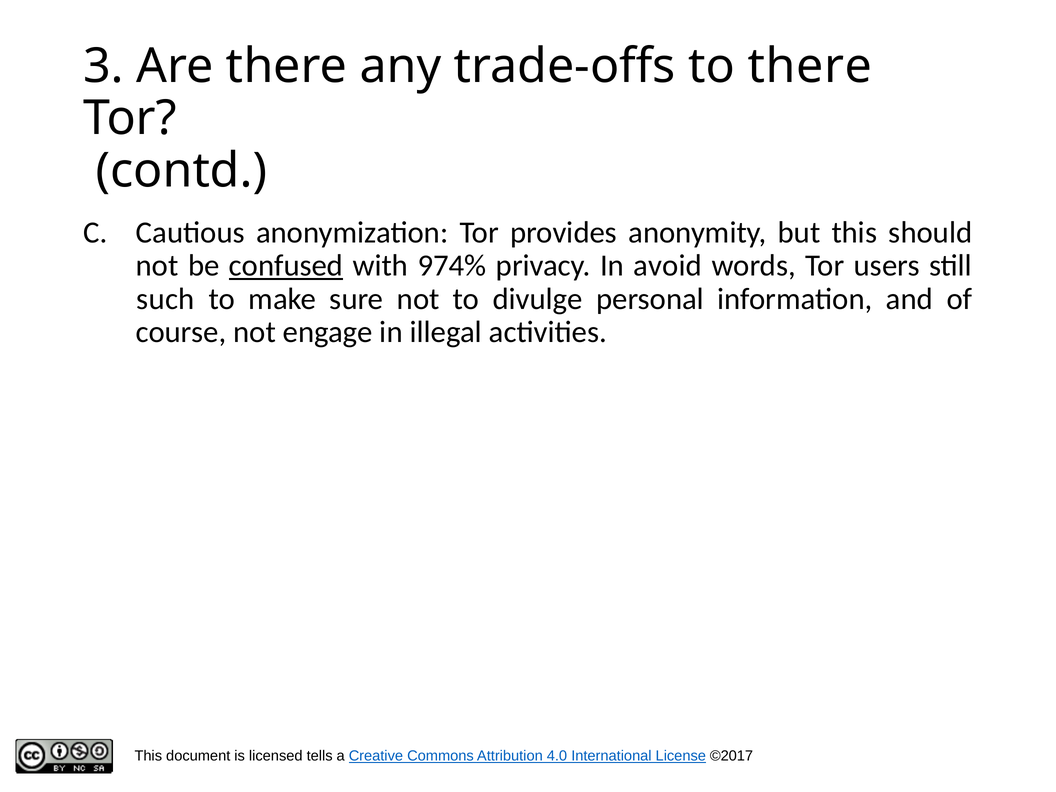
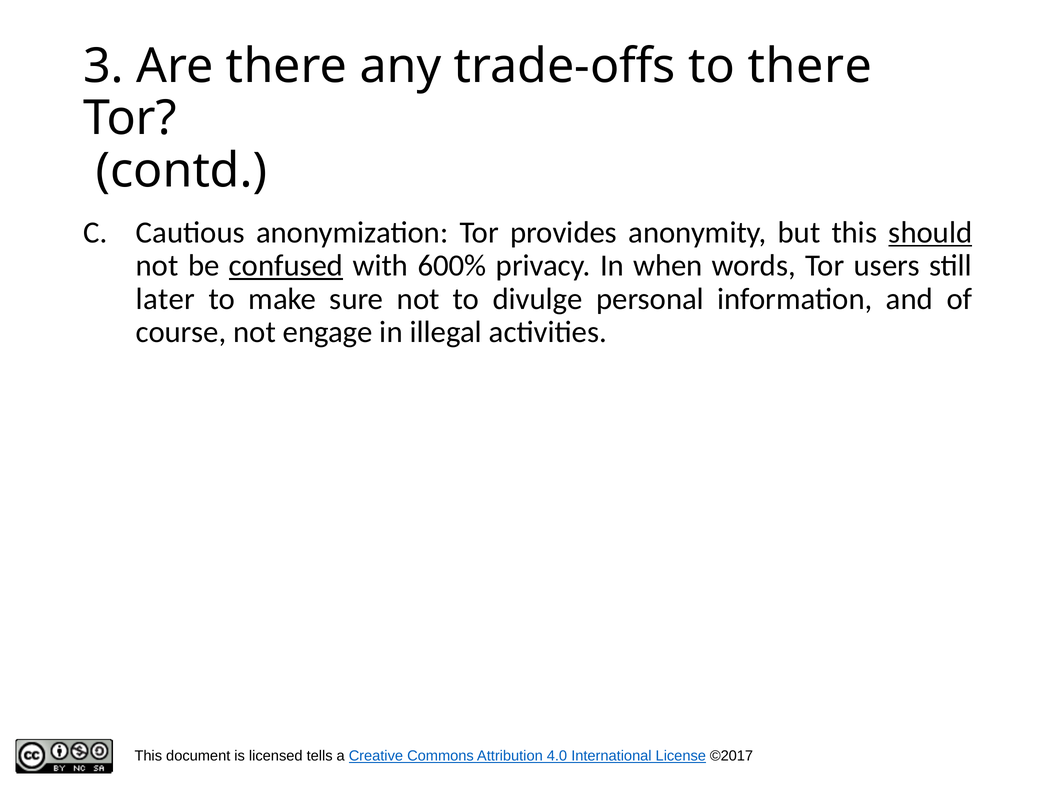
should underline: none -> present (930, 233)
974%: 974% -> 600% (452, 266)
avoid: avoid -> when (668, 266)
such: such -> later (165, 299)
